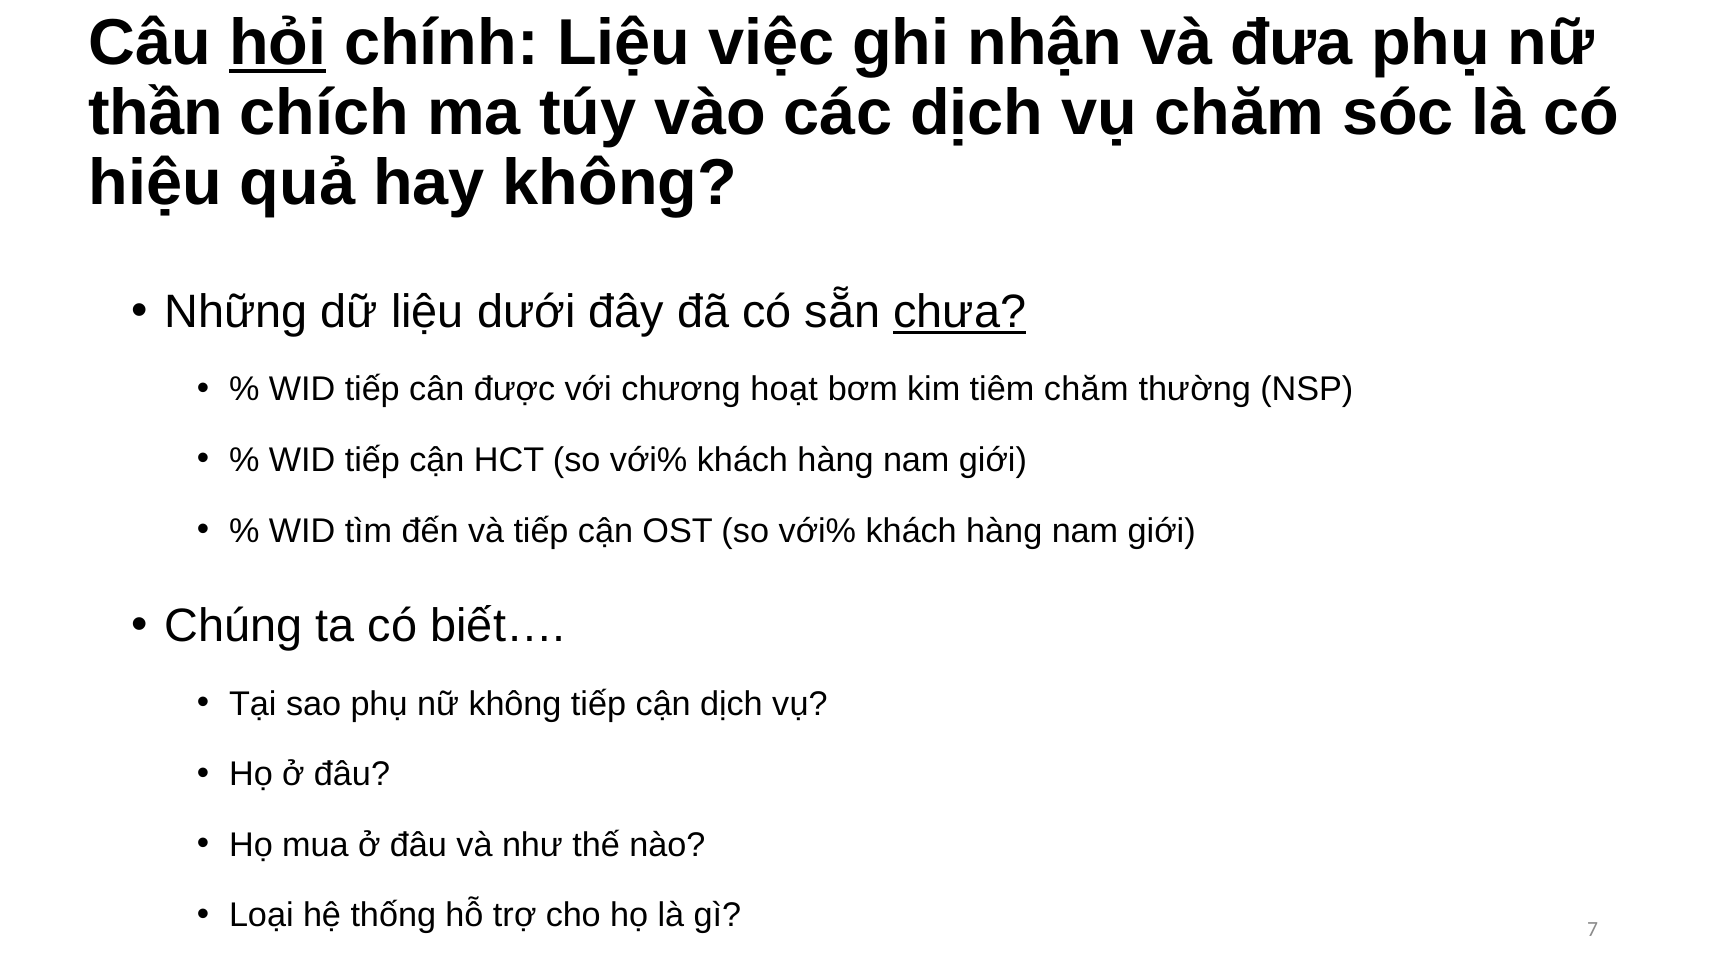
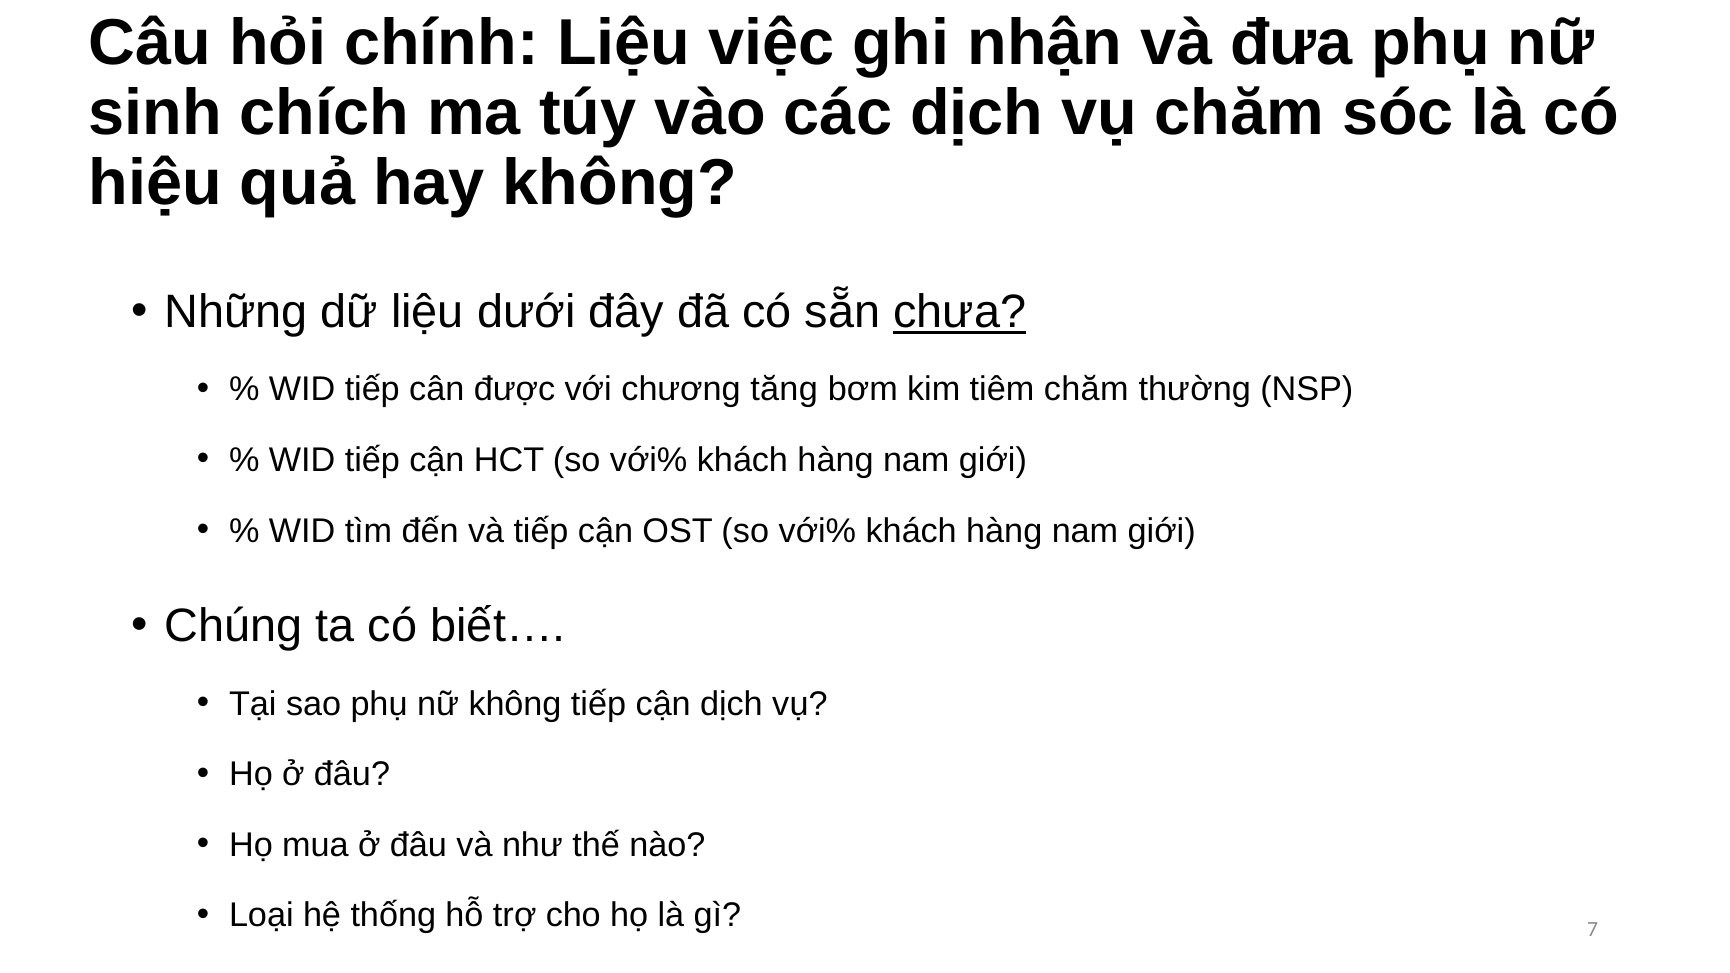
hỏi underline: present -> none (278, 43)
thần: thần -> sinh (155, 113)
hoạt: hoạt -> tăng (784, 390)
